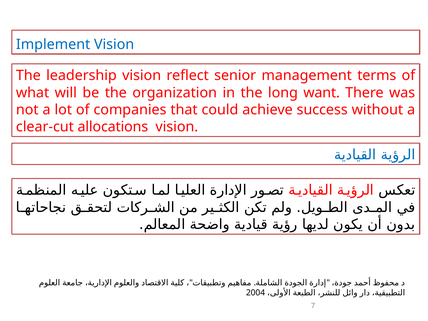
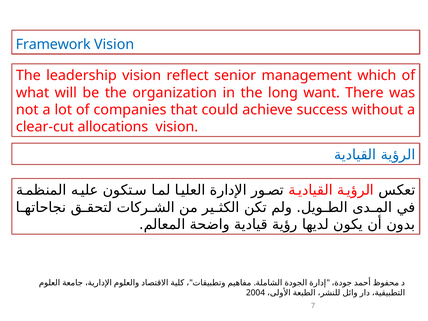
Implement: Implement -> Framework (53, 44)
terms: terms -> which (377, 76)
